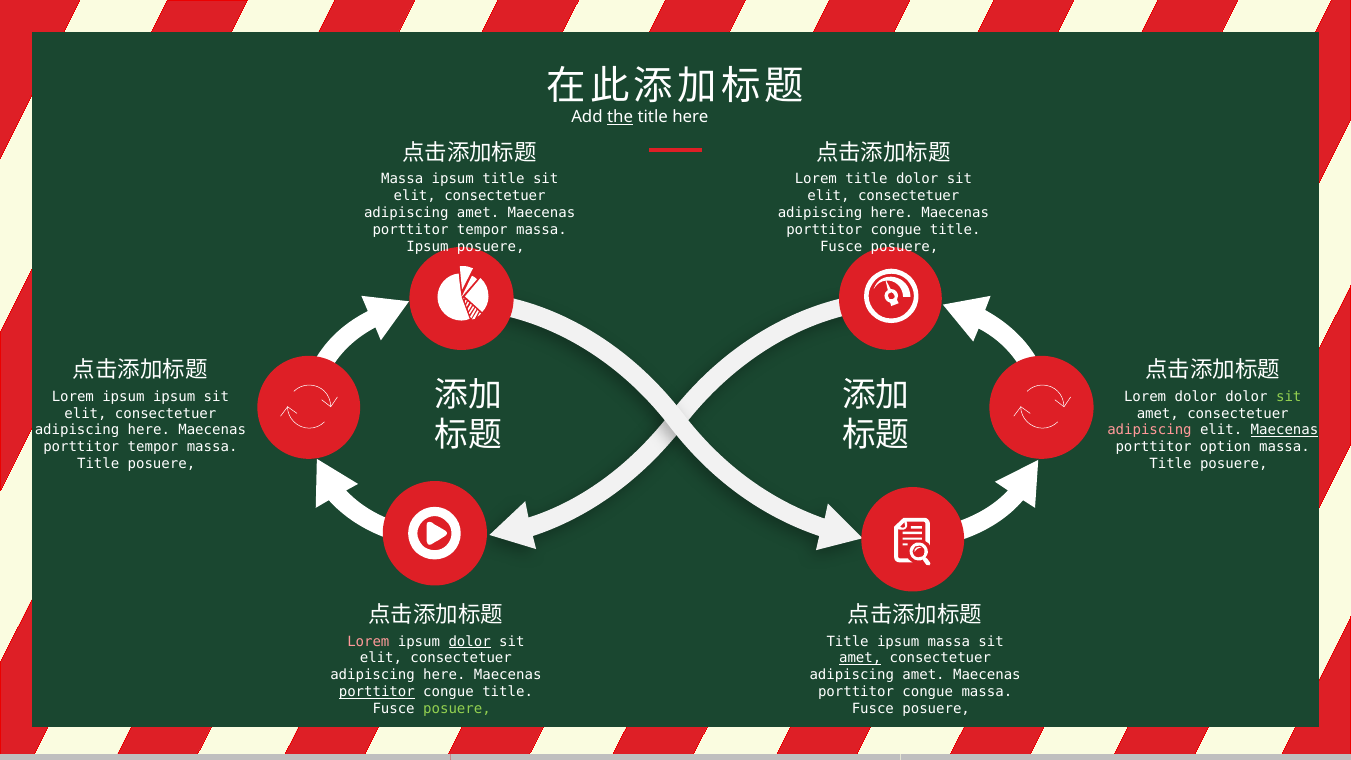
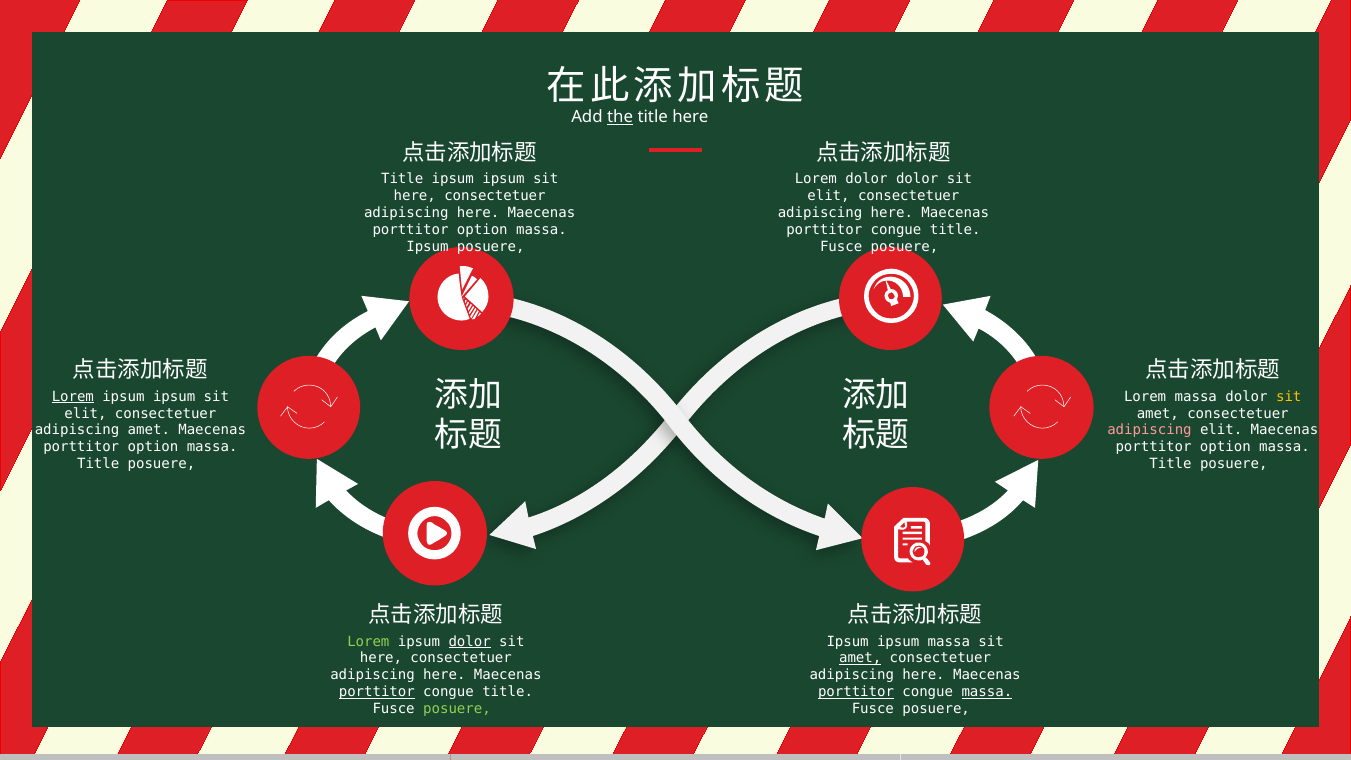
Massa: Massa -> Title (402, 179)
title: title -> ipsum (503, 179)
Lorem title: title -> dolor (867, 179)
elit: elit -> here (415, 196)
amet: amet -> here (478, 213)
tempor: tempor -> option (482, 230)
Lorem underline: none -> present (73, 396)
Lorem dolor: dolor -> massa (1196, 396)
sit colour: light green -> yellow (1289, 396)
here: here -> amet (149, 430)
Maecenas underline: present -> none (1285, 430)
tempor: tempor -> option (153, 447)
Lorem colour: pink -> light green (368, 641)
Title: Title -> Ipsum (848, 641)
elit: elit -> here (381, 658)
amet: amet -> here (924, 675)
porttitor underline: none -> present (856, 692)
massa underline: none -> present (987, 692)
